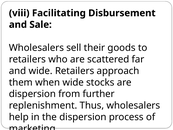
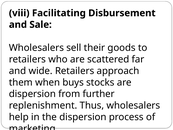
when wide: wide -> buys (73, 82)
